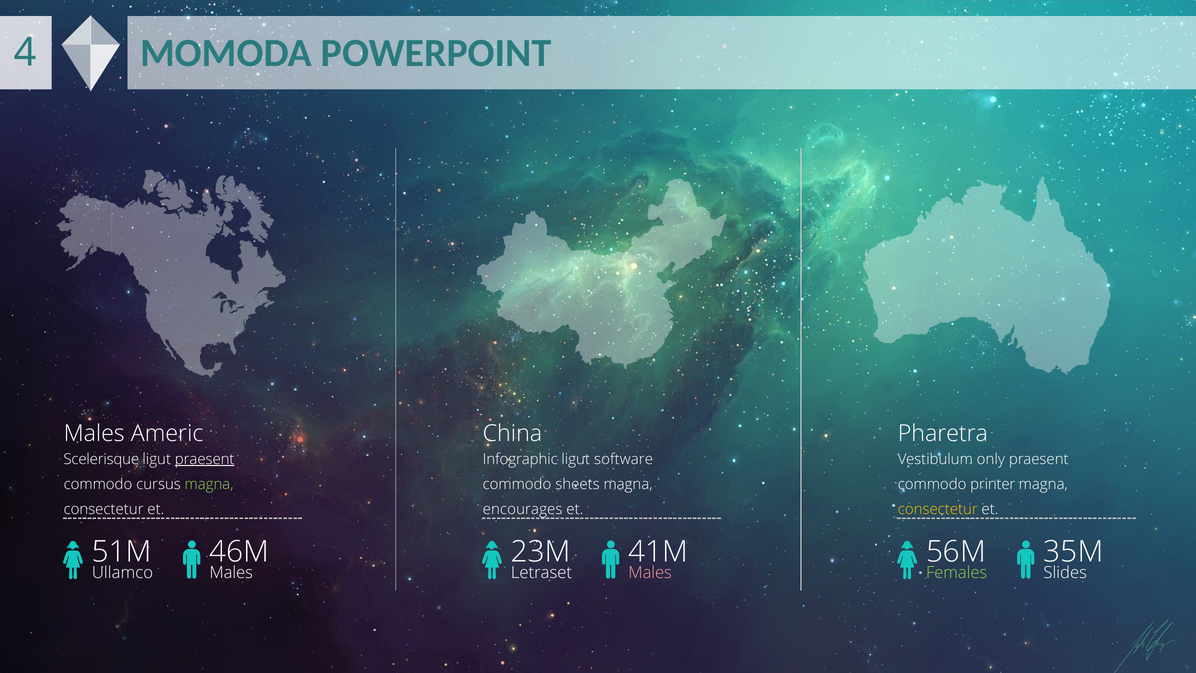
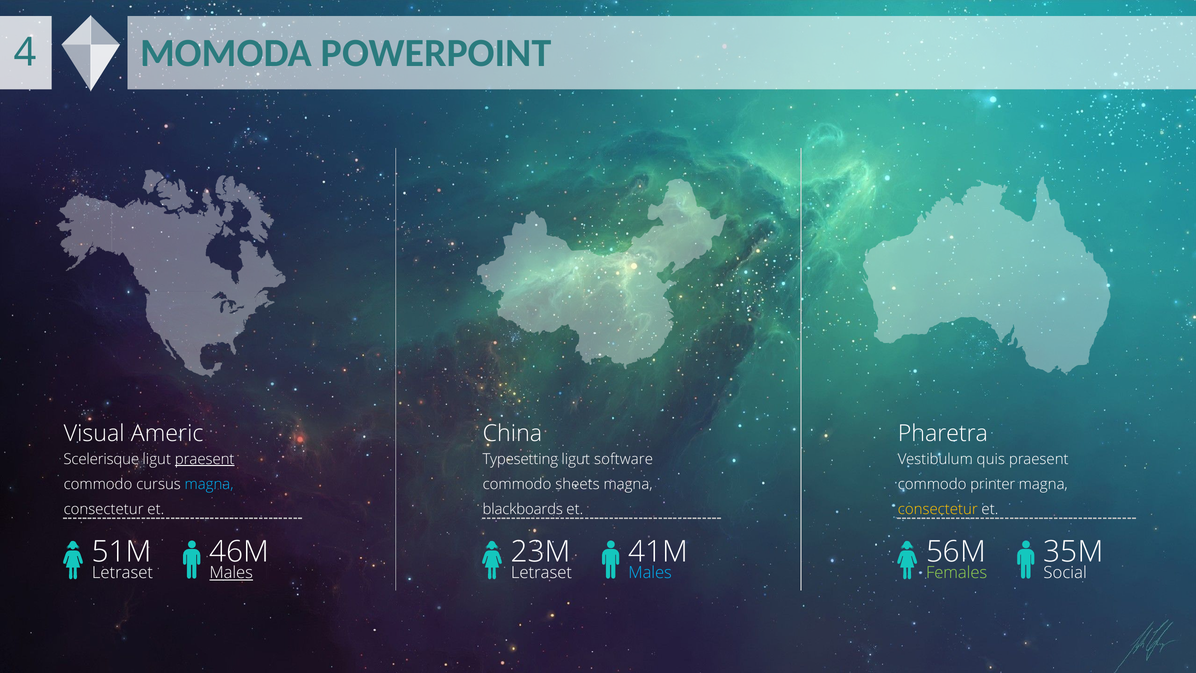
Males: Males -> Visual (94, 434)
Infographic: Infographic -> Typesetting (520, 459)
only: only -> quis (991, 459)
magna colour: light green -> light blue (209, 484)
encourages: encourages -> blackboards (523, 509)
Ullamco: Ullamco -> Letraset (122, 573)
Males underline: none -> present (231, 573)
Males colour: pink -> light blue (650, 573)
Slides: Slides -> Social (1065, 573)
